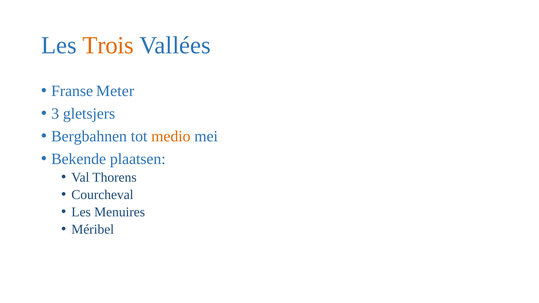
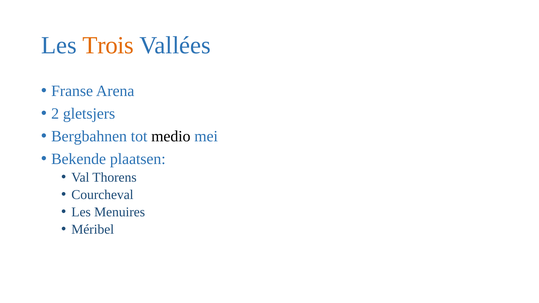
Meter: Meter -> Arena (115, 91)
3: 3 -> 2 (55, 114)
medio colour: orange -> black (171, 136)
